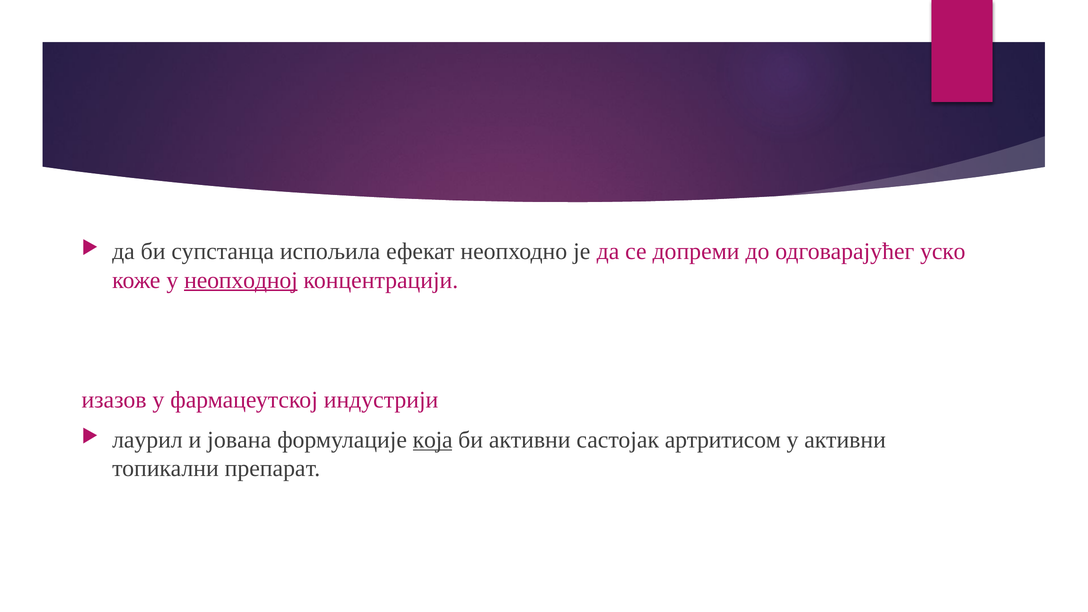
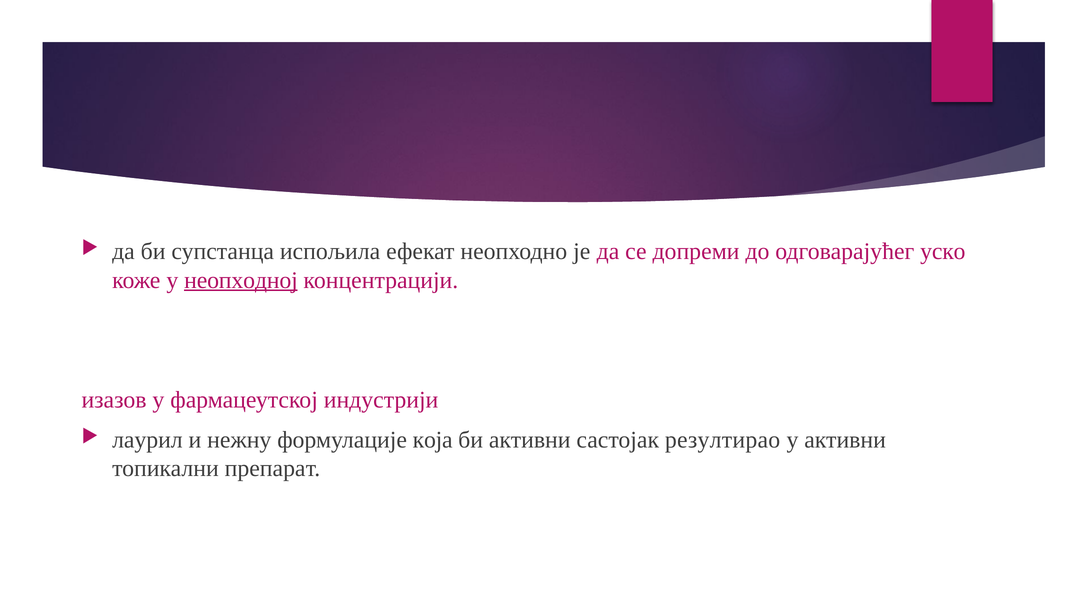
јована: јована -> нежну (239, 440)
која underline: present -> none (433, 440)
артритисом: артритисом -> резултирао (723, 440)
